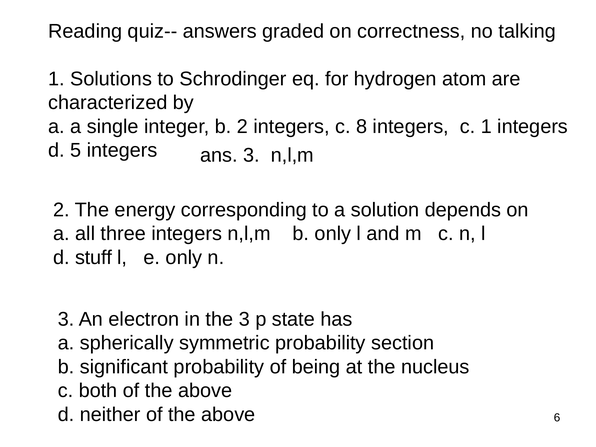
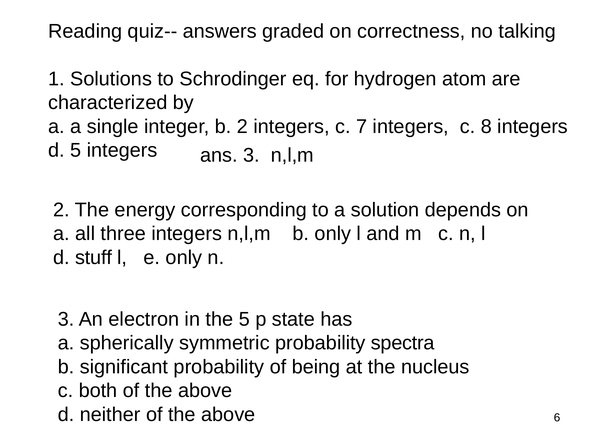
8: 8 -> 7 (362, 126)
c 1: 1 -> 8 (486, 126)
the 3: 3 -> 5 (244, 319)
section: section -> spectra (403, 343)
